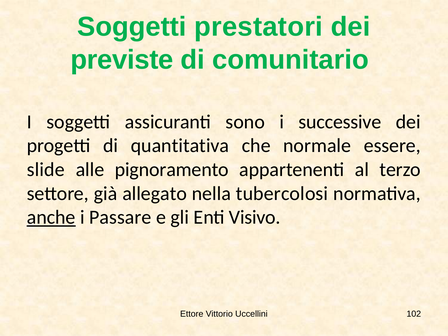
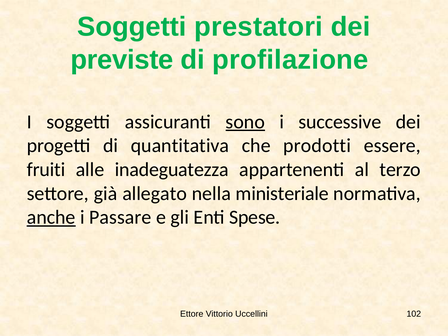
comunitario: comunitario -> profilazione (290, 60)
sono underline: none -> present (245, 122)
normale: normale -> prodotti (317, 146)
slide: slide -> fruiti (46, 170)
pignoramento: pignoramento -> inadeguatezza (172, 170)
tubercolosi: tubercolosi -> ministeriale (282, 193)
Visivo: Visivo -> Spese (255, 217)
